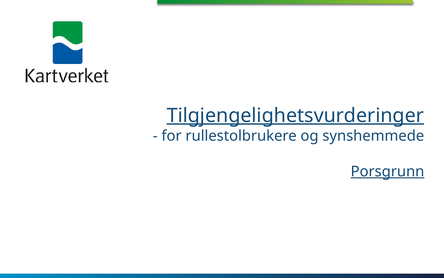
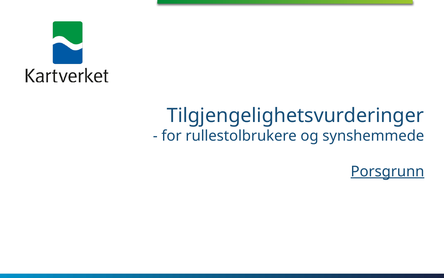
Tilgjengelighetsvurderinger underline: present -> none (295, 115)
